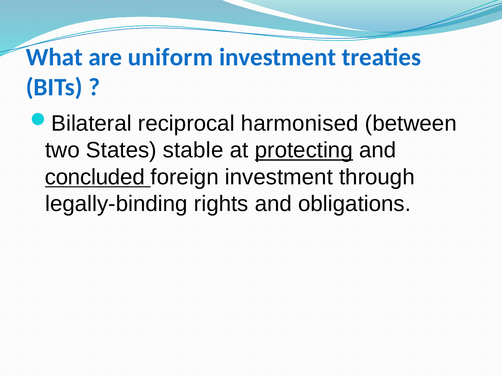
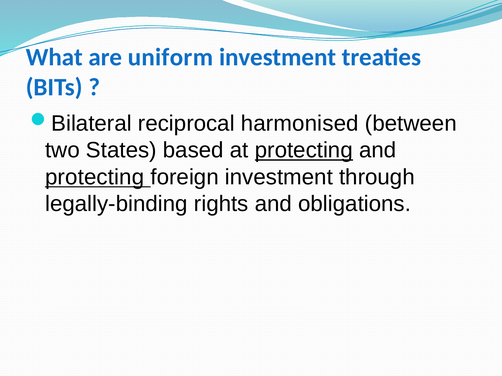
stable: stable -> based (193, 150)
concluded: concluded -> protecting (95, 177)
